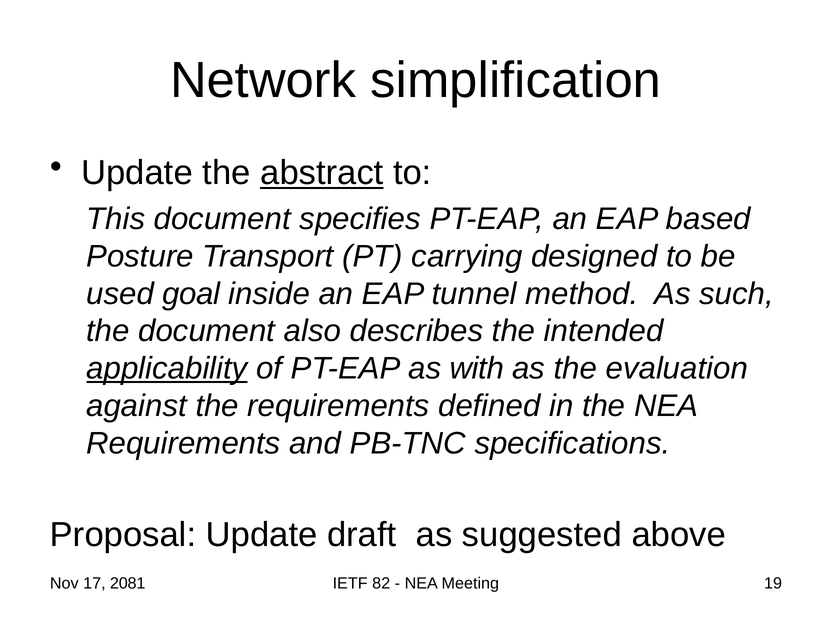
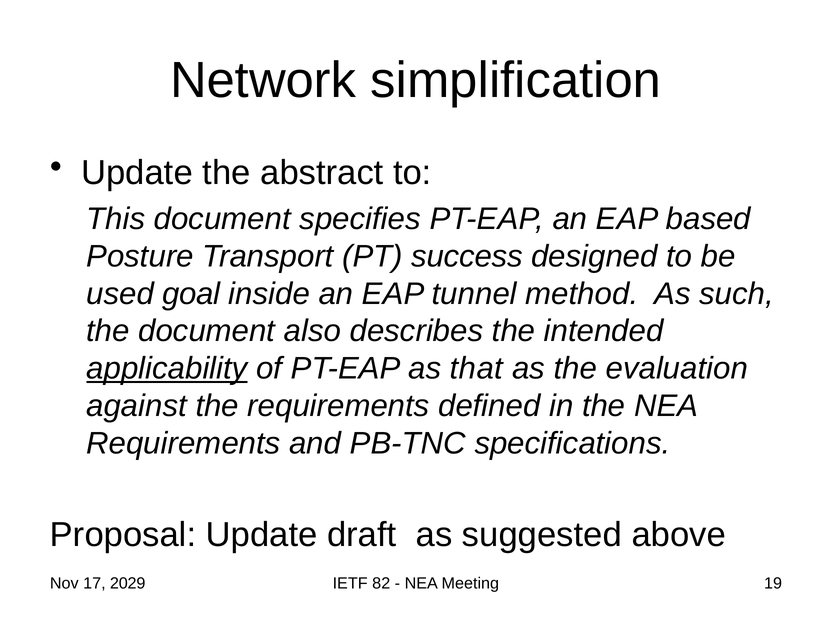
abstract underline: present -> none (322, 173)
carrying: carrying -> success (467, 256)
with: with -> that (476, 369)
2081: 2081 -> 2029 (128, 583)
